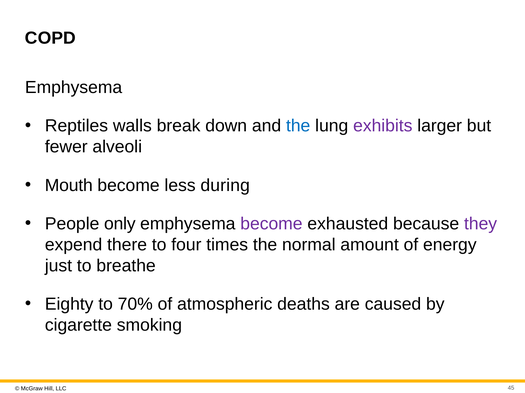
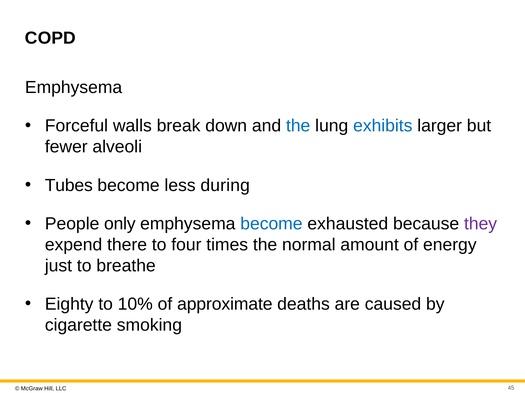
Reptiles: Reptiles -> Forceful (76, 126)
exhibits colour: purple -> blue (383, 126)
Mouth: Mouth -> Tubes (69, 186)
become colour: purple -> blue (271, 224)
70%: 70% -> 10% (135, 305)
atmospheric: atmospheric -> approximate (225, 305)
